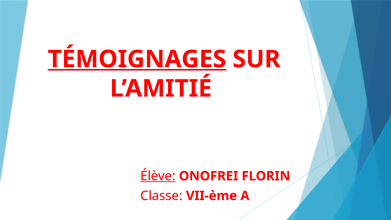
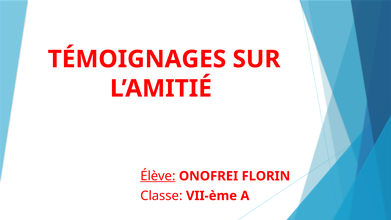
TÉMOIGNAGES underline: present -> none (137, 59)
